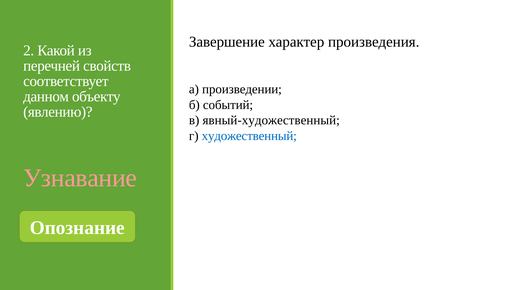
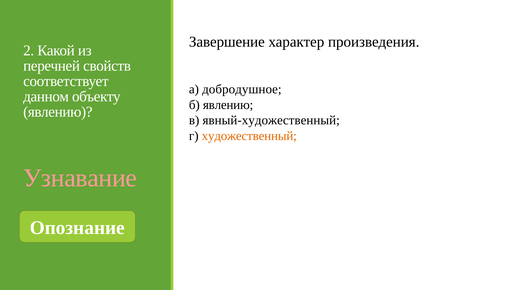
произведении: произведении -> добродушное (242, 89)
б событий: событий -> явлению (228, 105)
художественный colour: blue -> orange (249, 136)
